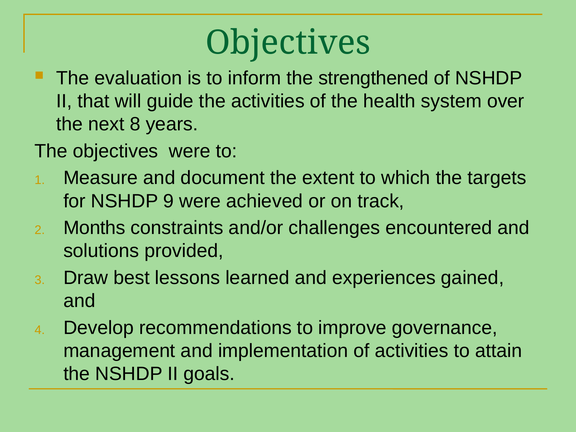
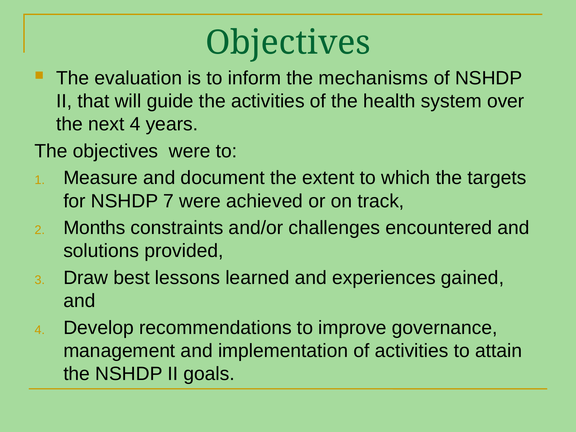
strengthened: strengthened -> mechanisms (373, 78)
next 8: 8 -> 4 (135, 124)
9: 9 -> 7 (169, 201)
